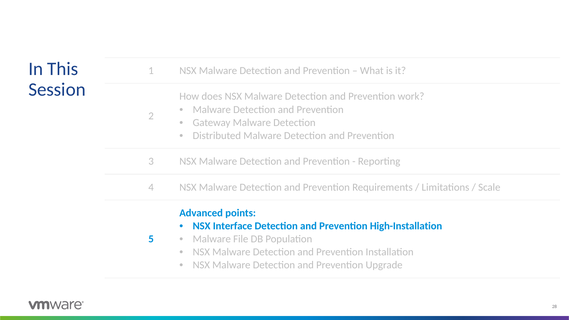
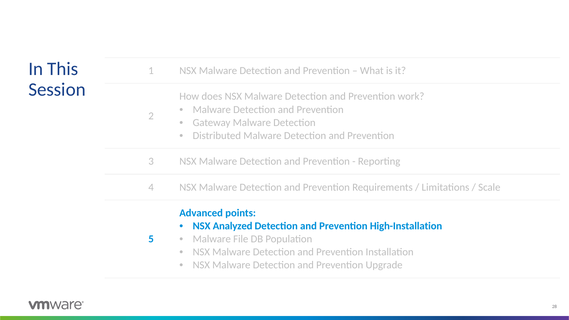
Interface: Interface -> Analyzed (233, 226)
